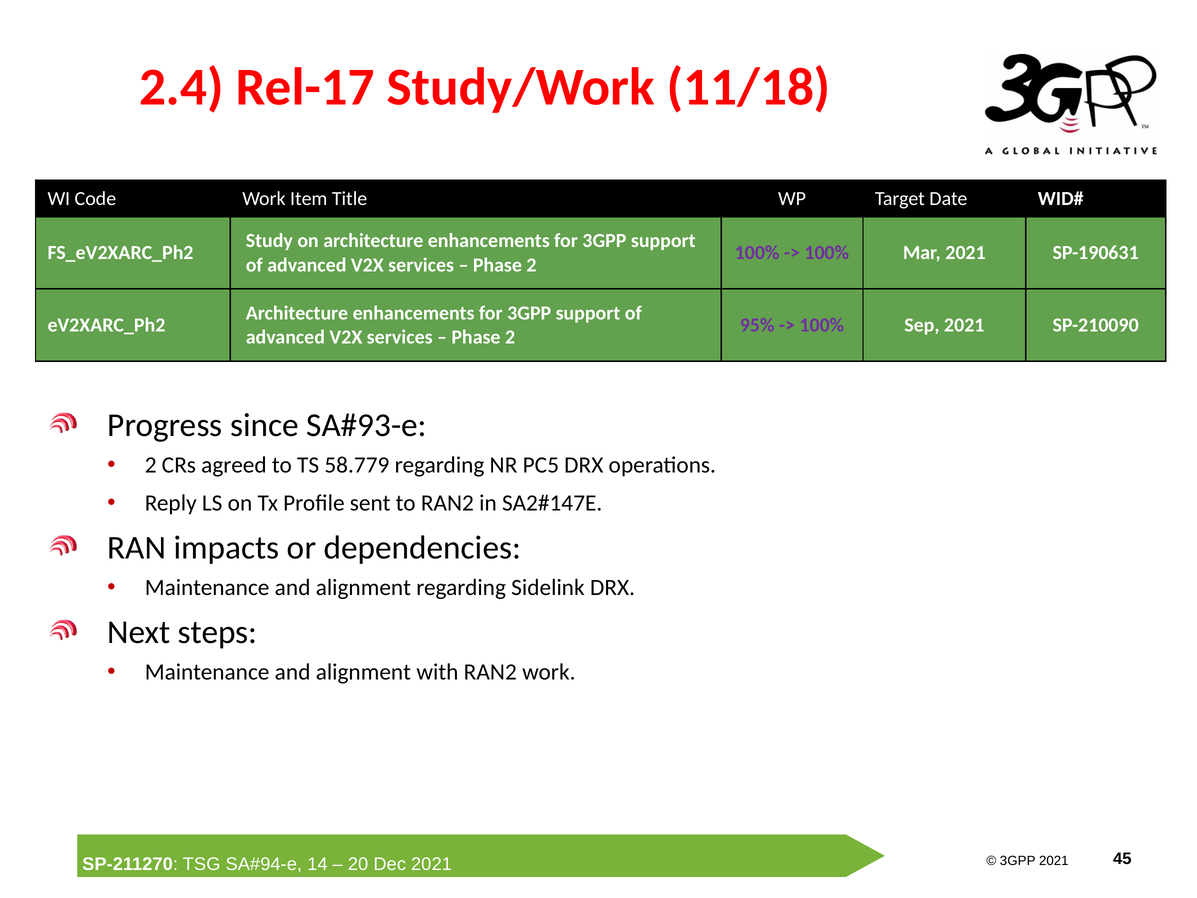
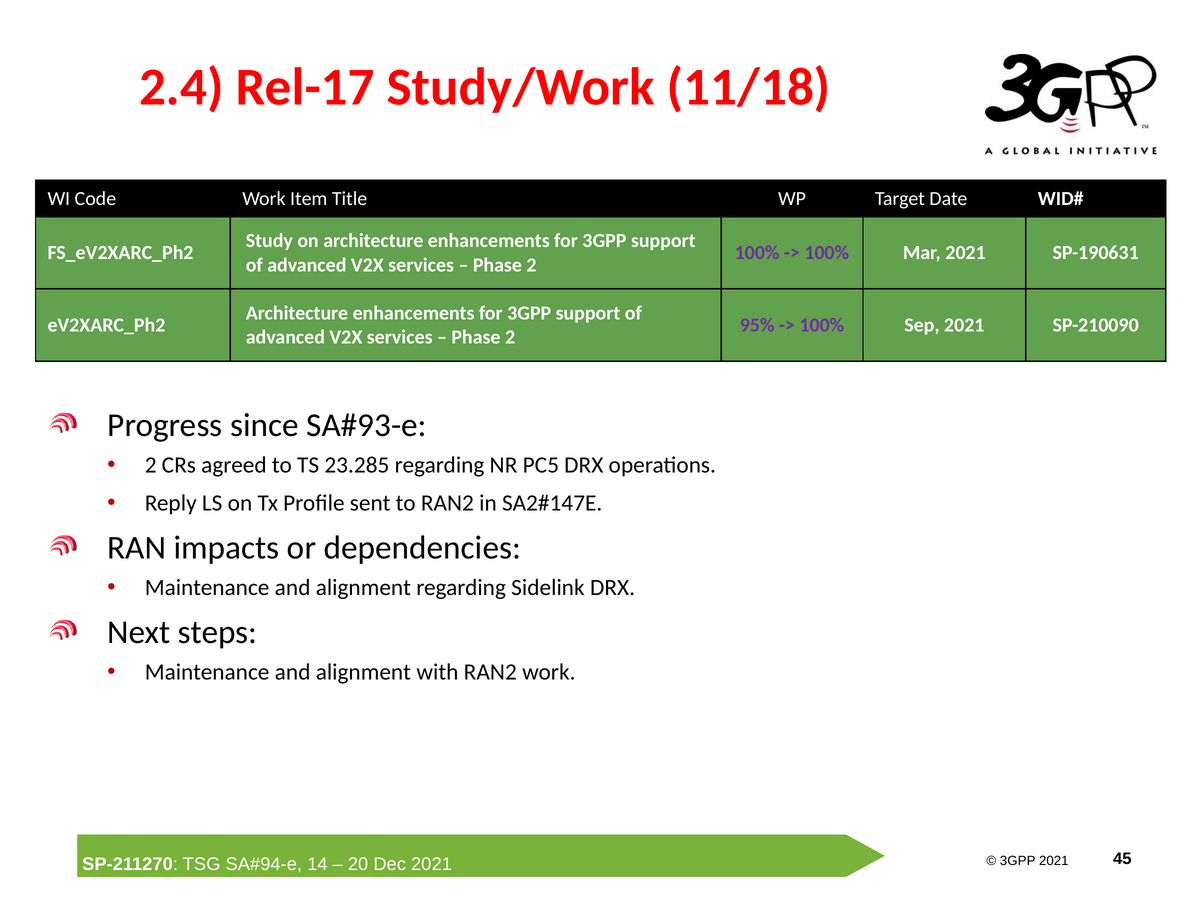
58.779: 58.779 -> 23.285 (357, 465)
